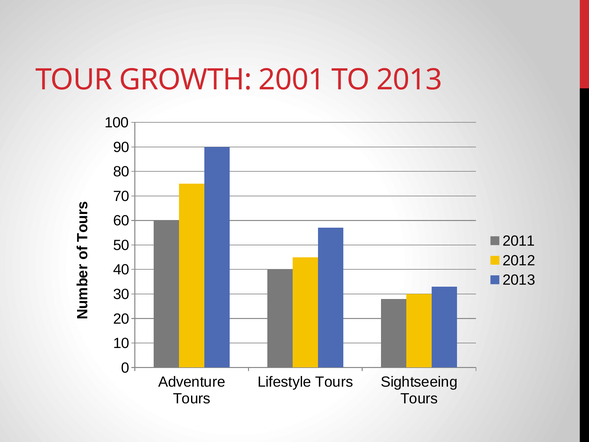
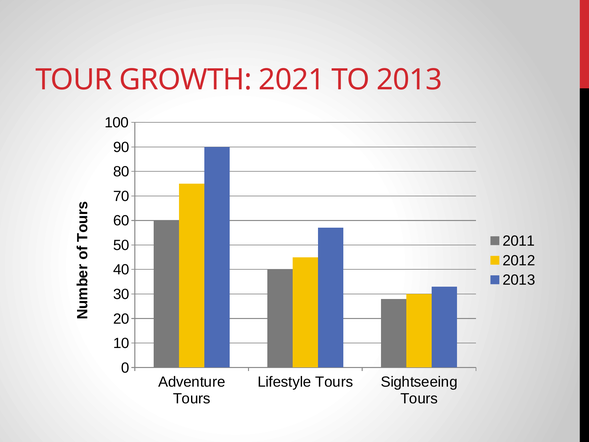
2001: 2001 -> 2021 (292, 80)
